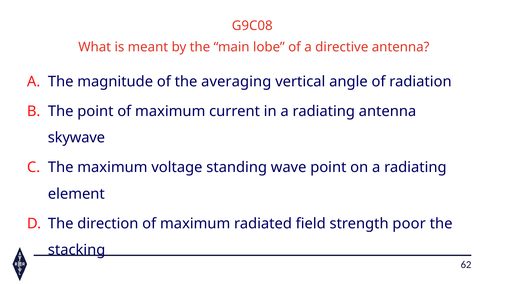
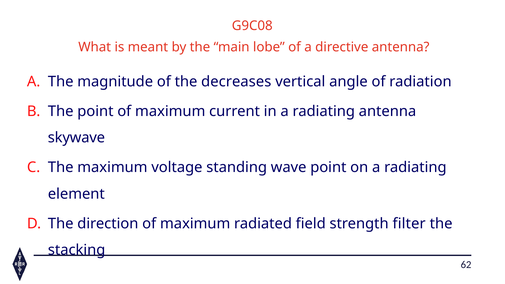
averaging: averaging -> decreases (236, 82)
poor: poor -> filter (409, 224)
